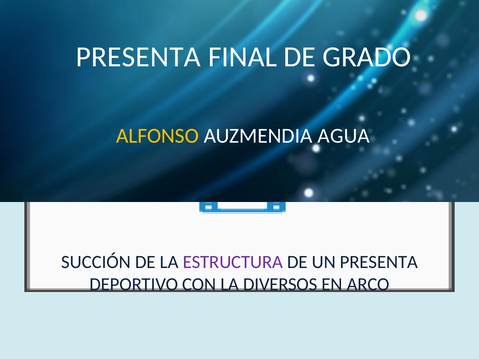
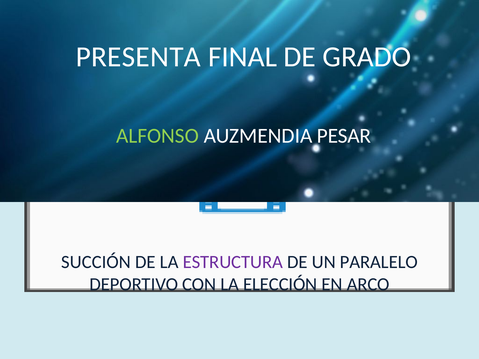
ALFONSO colour: yellow -> light green (158, 136)
AGUA: AGUA -> PESAR (344, 136)
UN PRESENTA: PRESENTA -> PARALELO (379, 262)
DIVERSOS: DIVERSOS -> ELECCIÓN (280, 285)
